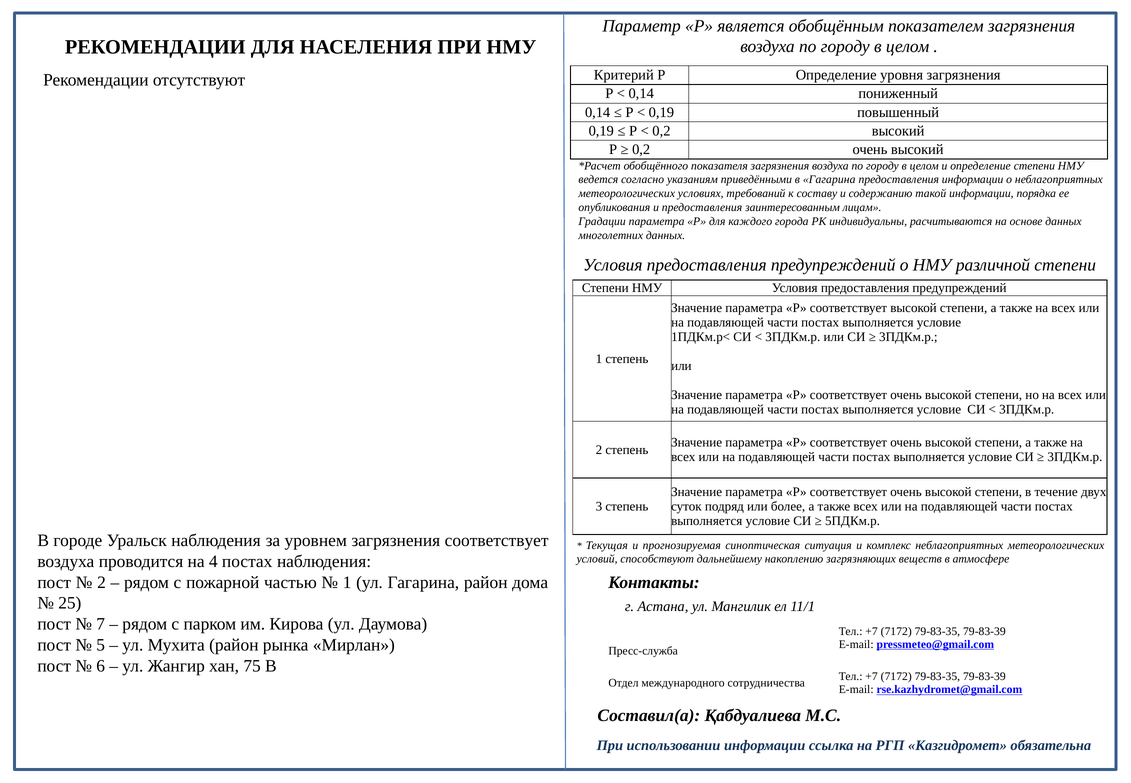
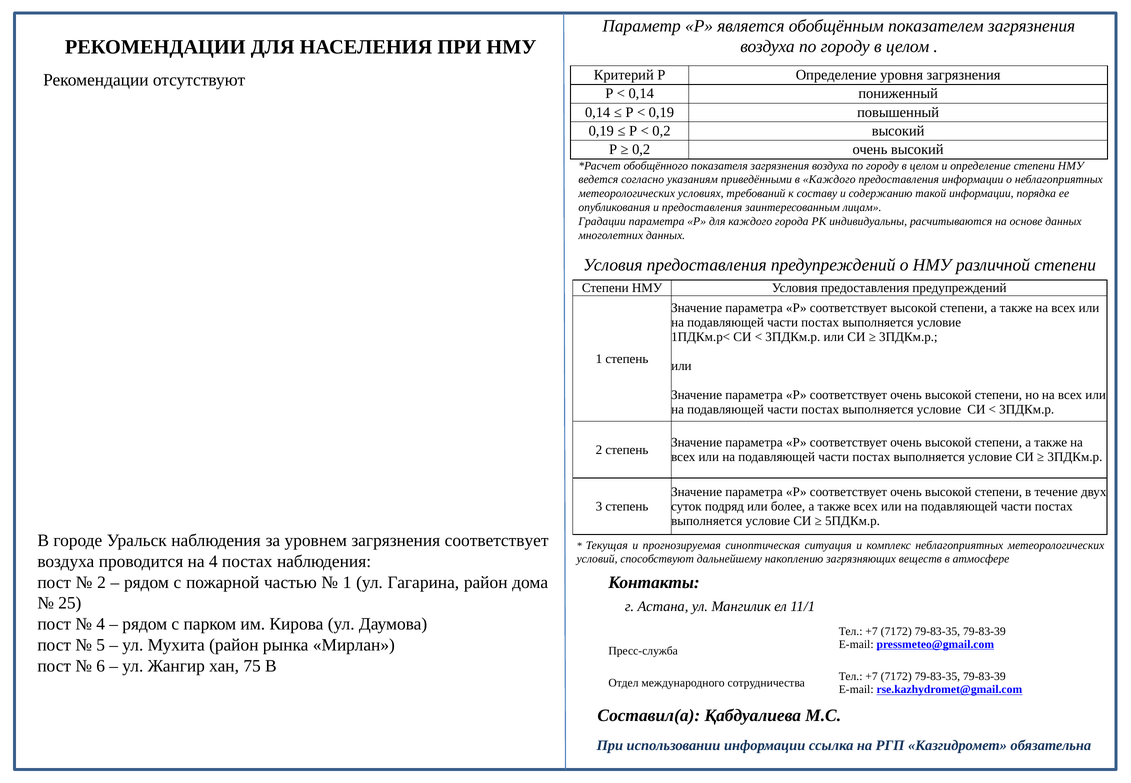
в Гагарина: Гагарина -> Каждого (829, 180)
7: 7 -> 4 (101, 624)
